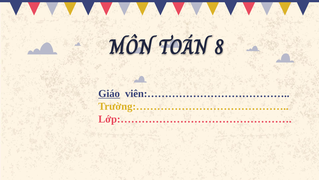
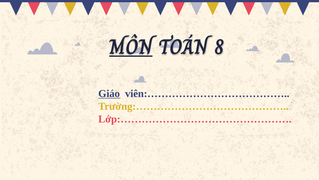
MÔN underline: none -> present (131, 47)
